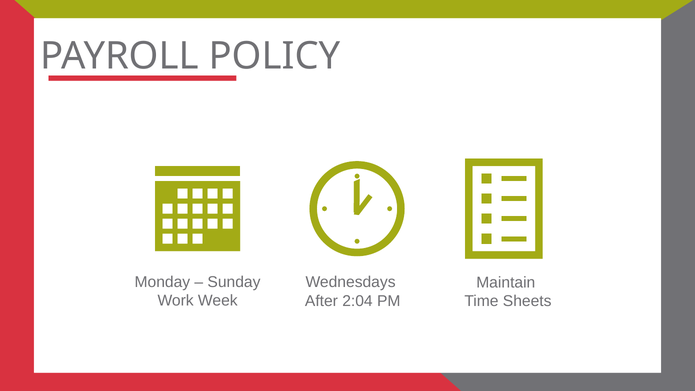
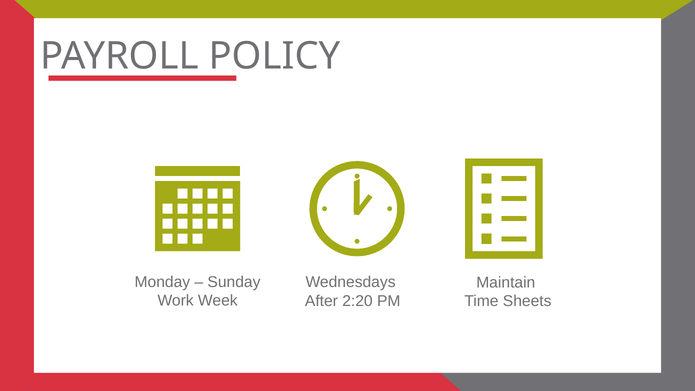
2:04: 2:04 -> 2:20 (357, 301)
